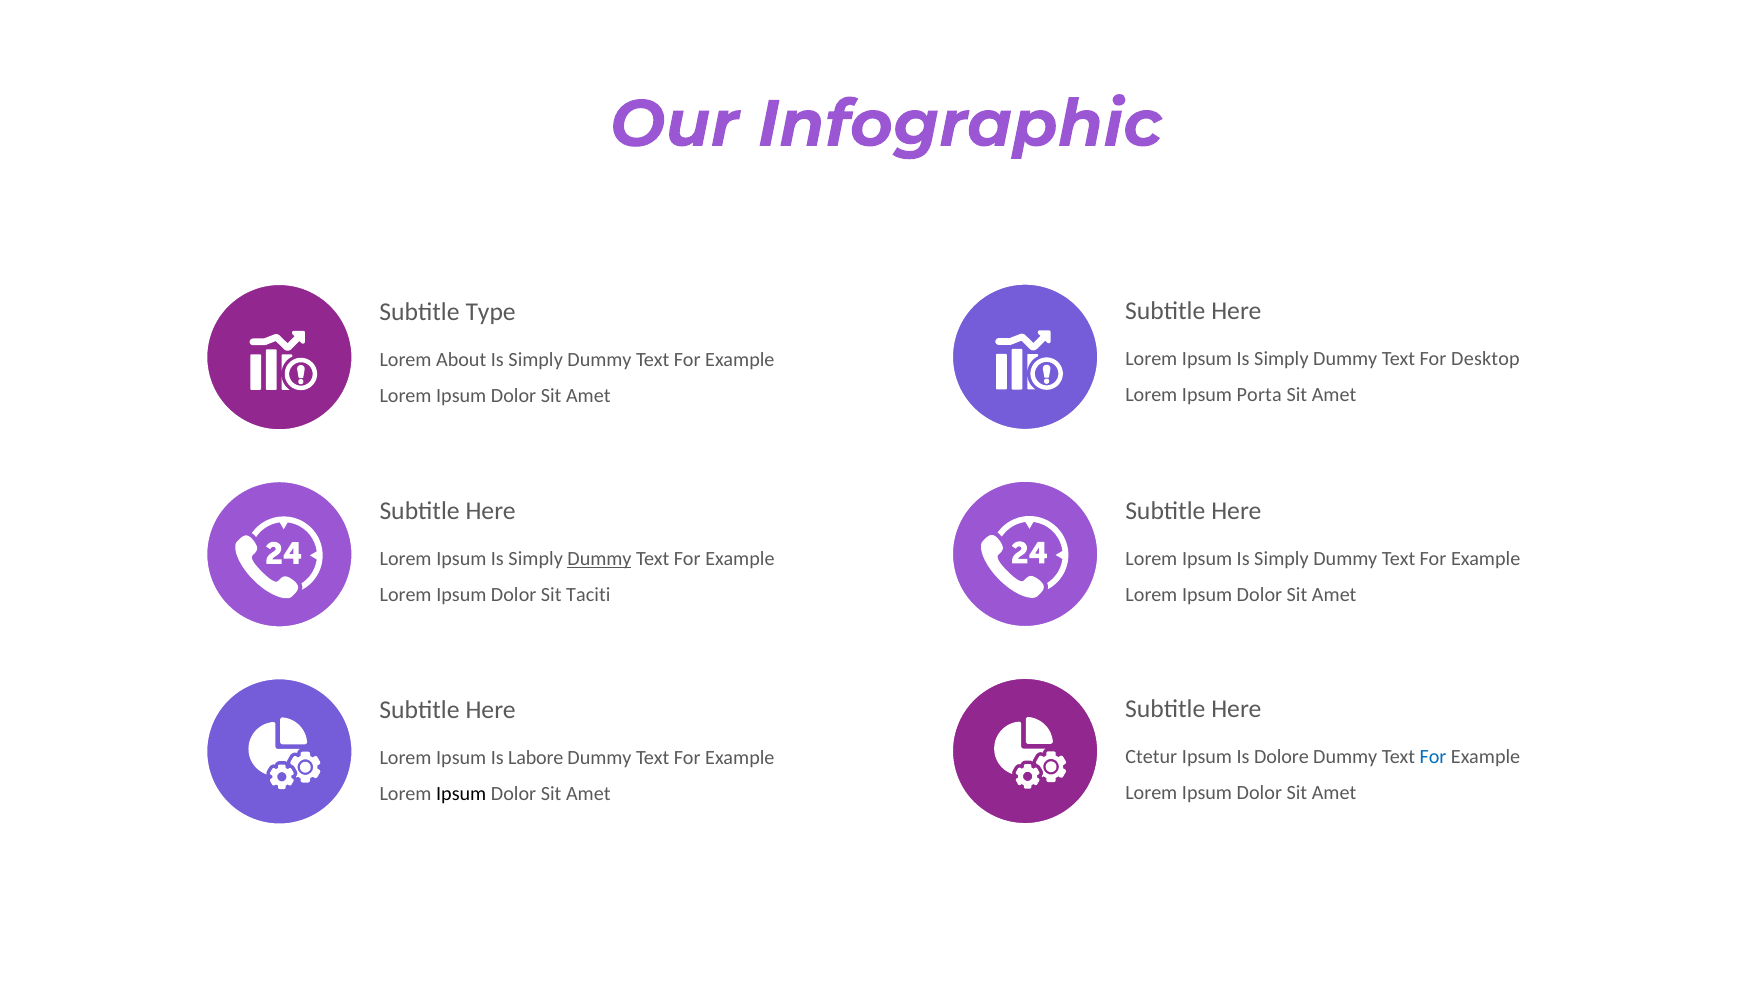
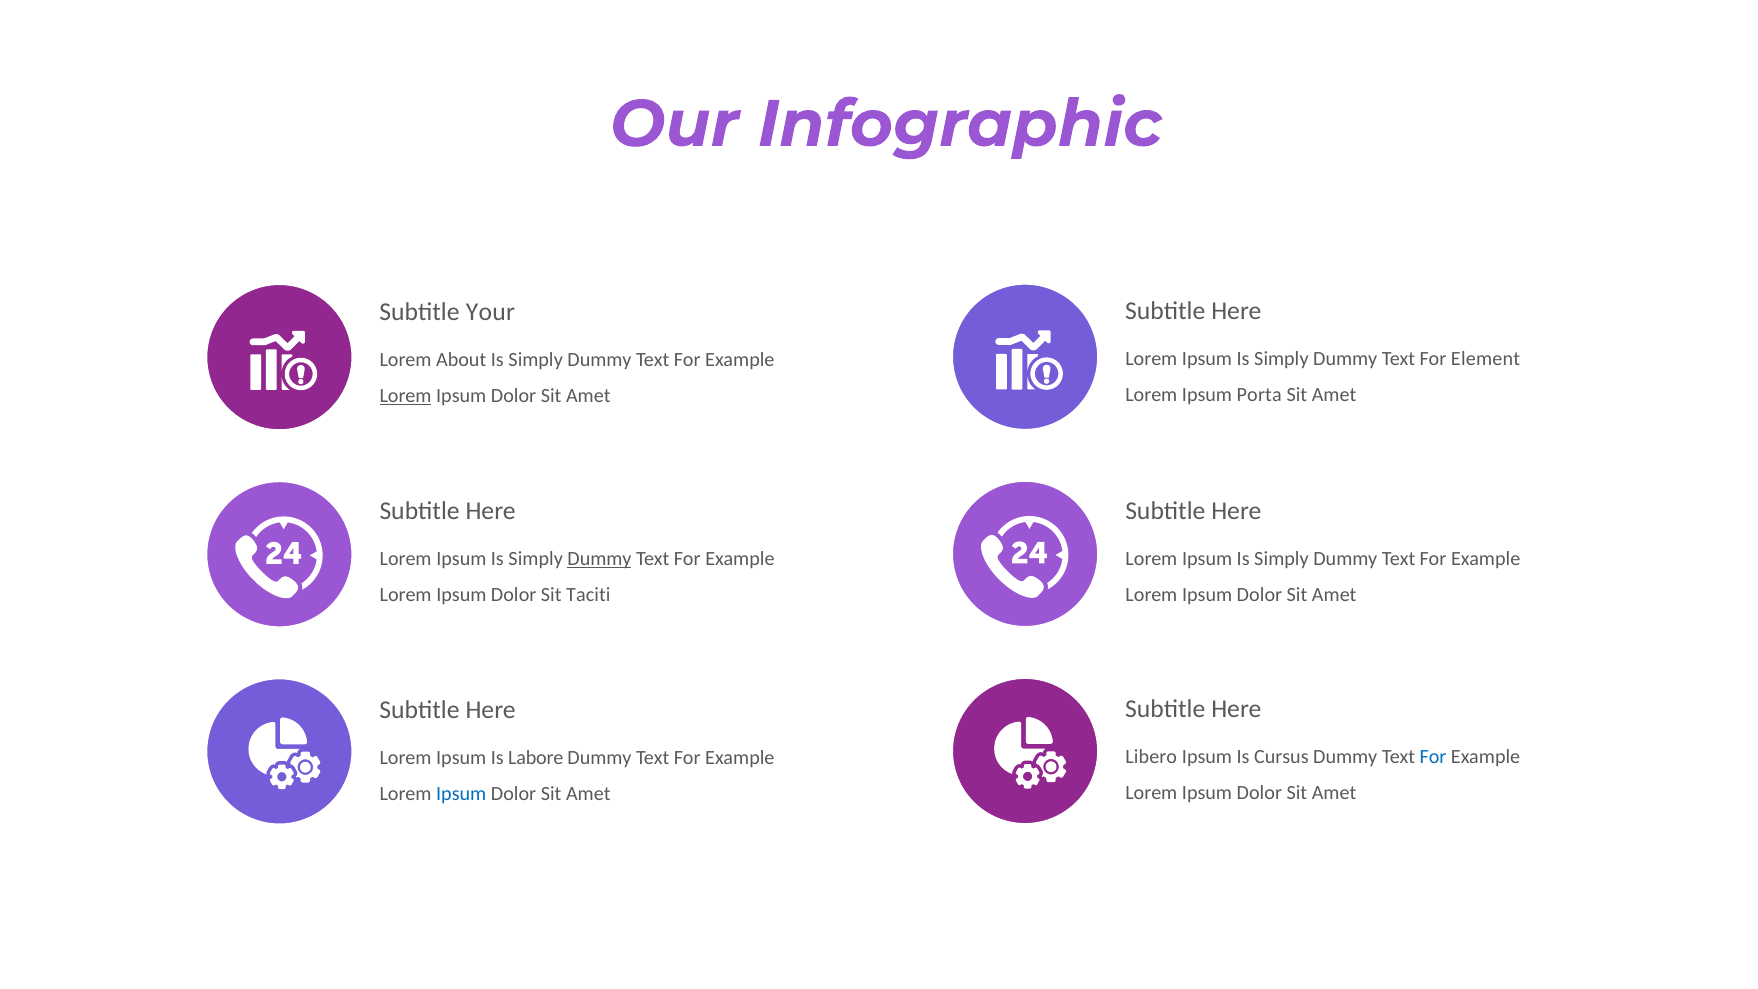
Type: Type -> Your (490, 312)
Desktop: Desktop -> Element (1486, 359)
Lorem underline: none -> present (406, 396)
Ctetur: Ctetur -> Libero (1151, 757)
Dolore: Dolore -> Cursus (1281, 757)
Ipsum colour: black -> blue (461, 794)
